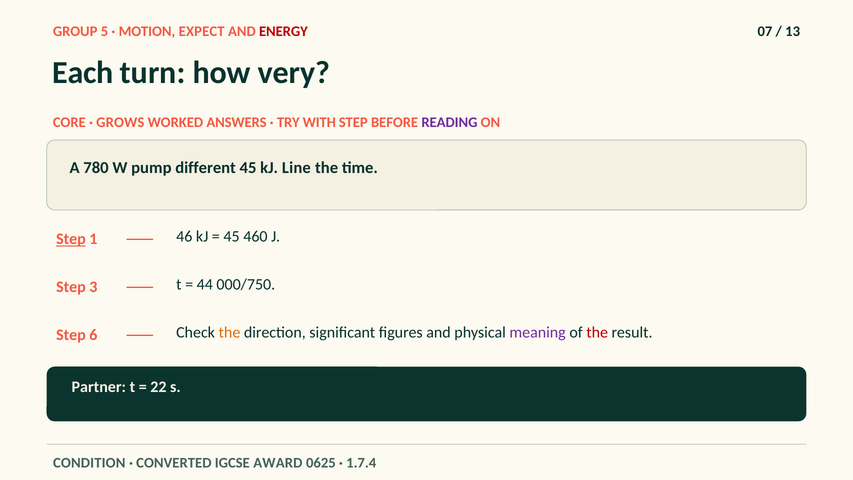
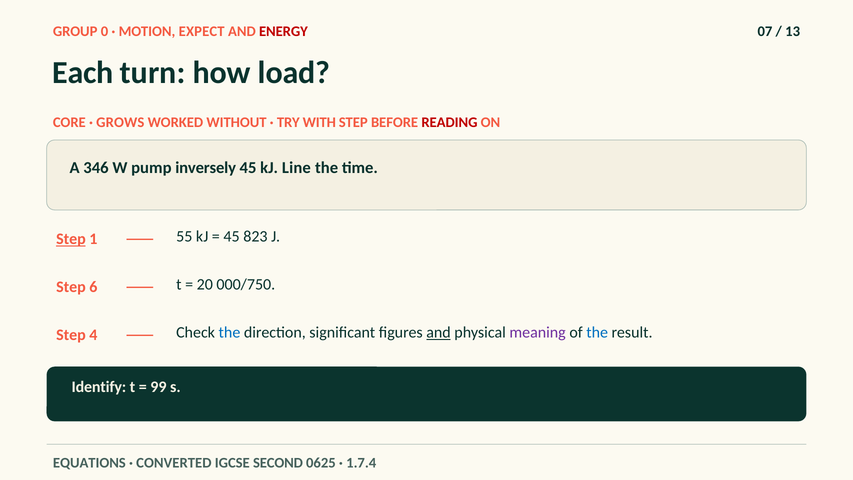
5: 5 -> 0 (104, 32)
very: very -> load (294, 73)
ANSWERS: ANSWERS -> WITHOUT (236, 122)
READING colour: purple -> red (449, 122)
780: 780 -> 346 (96, 168)
different: different -> inversely (206, 168)
46: 46 -> 55 (184, 236)
460: 460 -> 823 (255, 236)
3: 3 -> 6 (93, 287)
44: 44 -> 20 (205, 284)
6: 6 -> 4 (93, 335)
the colour: orange -> blue (229, 332)
and underline: none -> present (439, 332)
the colour: red -> blue (597, 332)
Partner: Partner -> Identify (99, 387)
22: 22 -> 99 (158, 387)
CONDITION: CONDITION -> EQUATIONS (89, 463)
AWARD: AWARD -> SECOND (278, 463)
